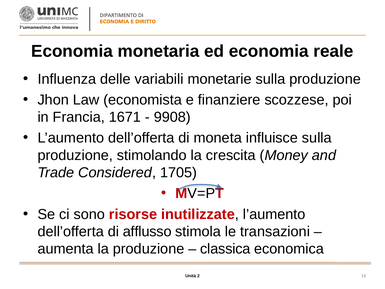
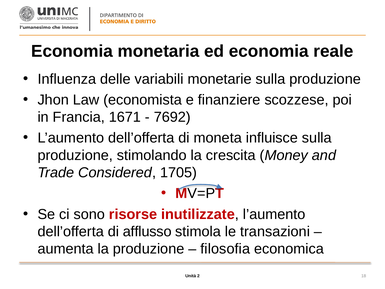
9908: 9908 -> 7692 (172, 117)
classica: classica -> filosofia (225, 249)
